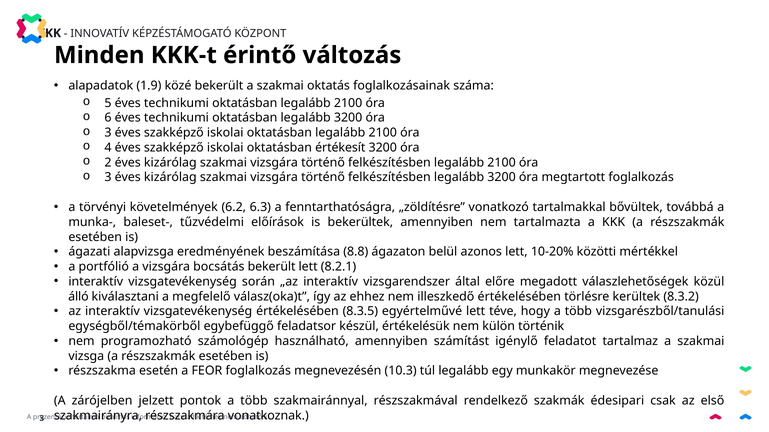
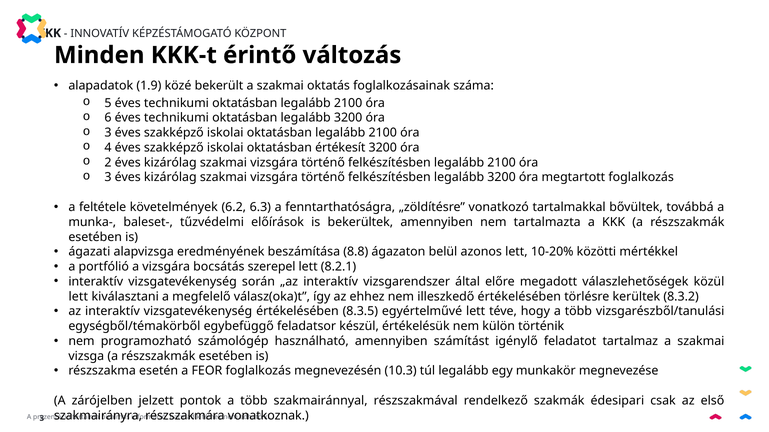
törvényi: törvényi -> feltétele (103, 207)
bocsátás bekerült: bekerült -> szerepel (272, 267)
álló: álló -> lett (78, 297)
